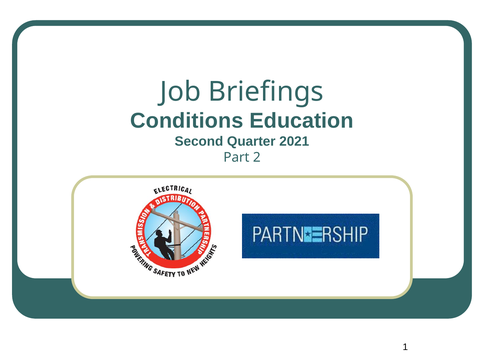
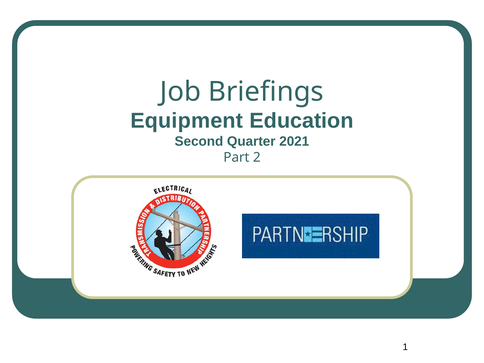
Conditions: Conditions -> Equipment (187, 121)
